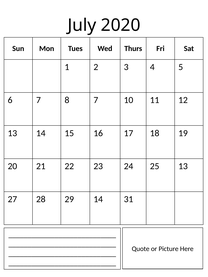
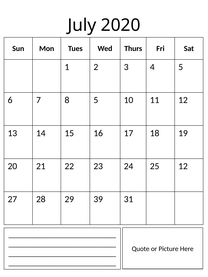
8 7: 7 -> 5 (96, 100)
25 13: 13 -> 12 (183, 166)
29 14: 14 -> 39 (98, 199)
